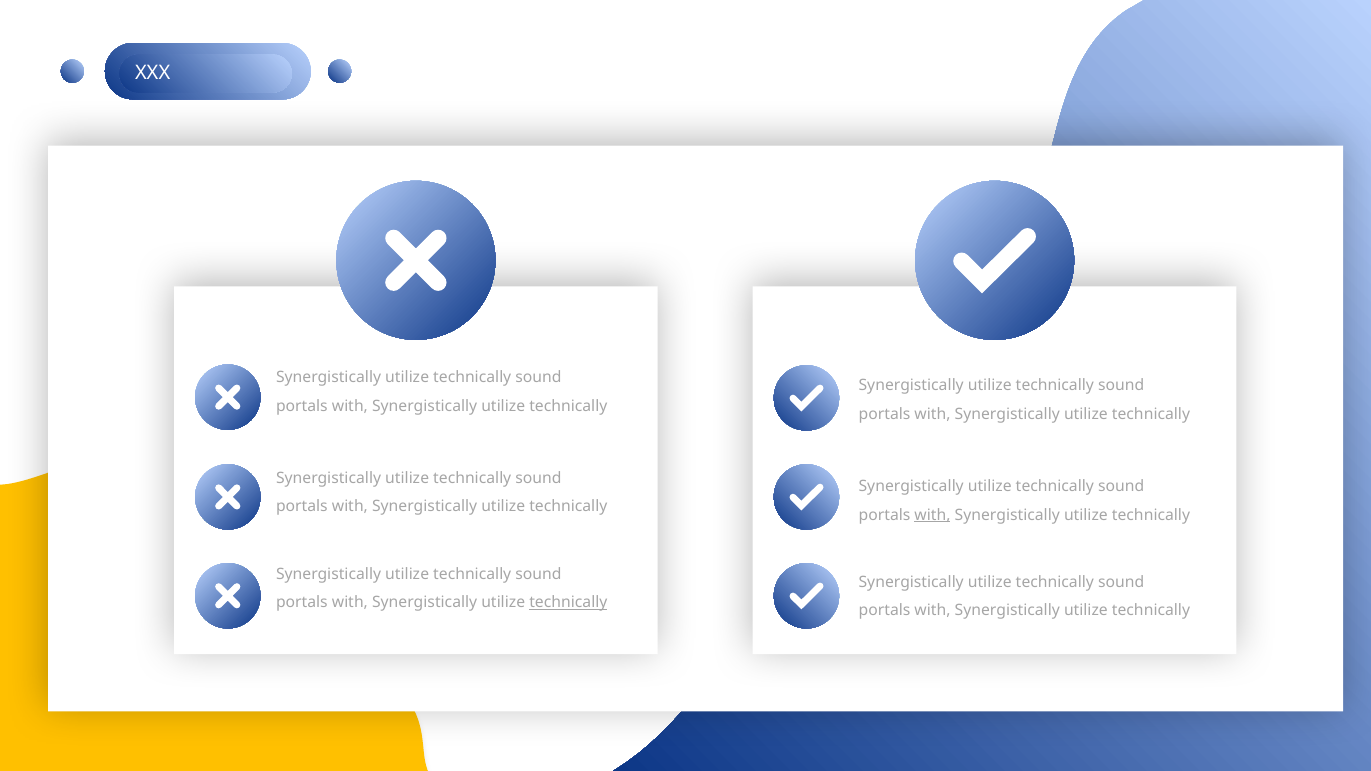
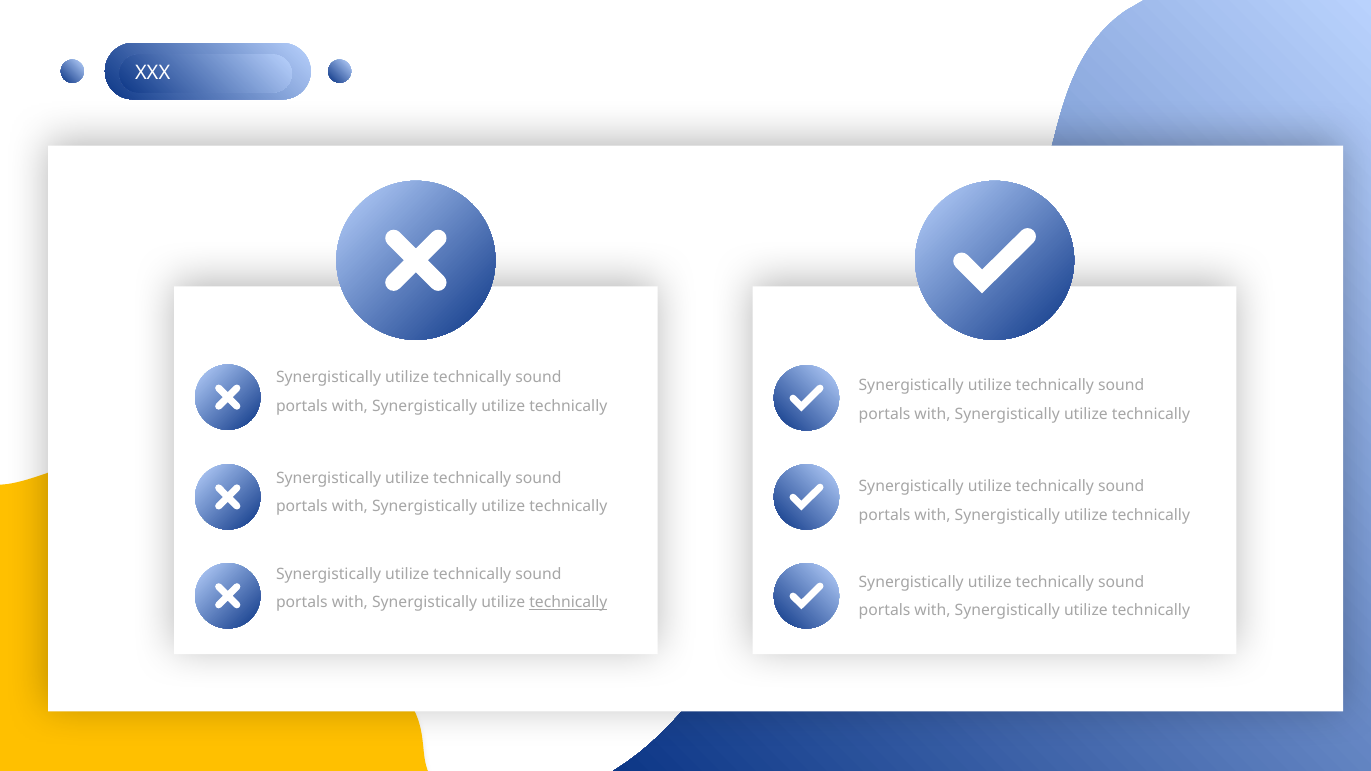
with underline: present -> none (932, 515)
